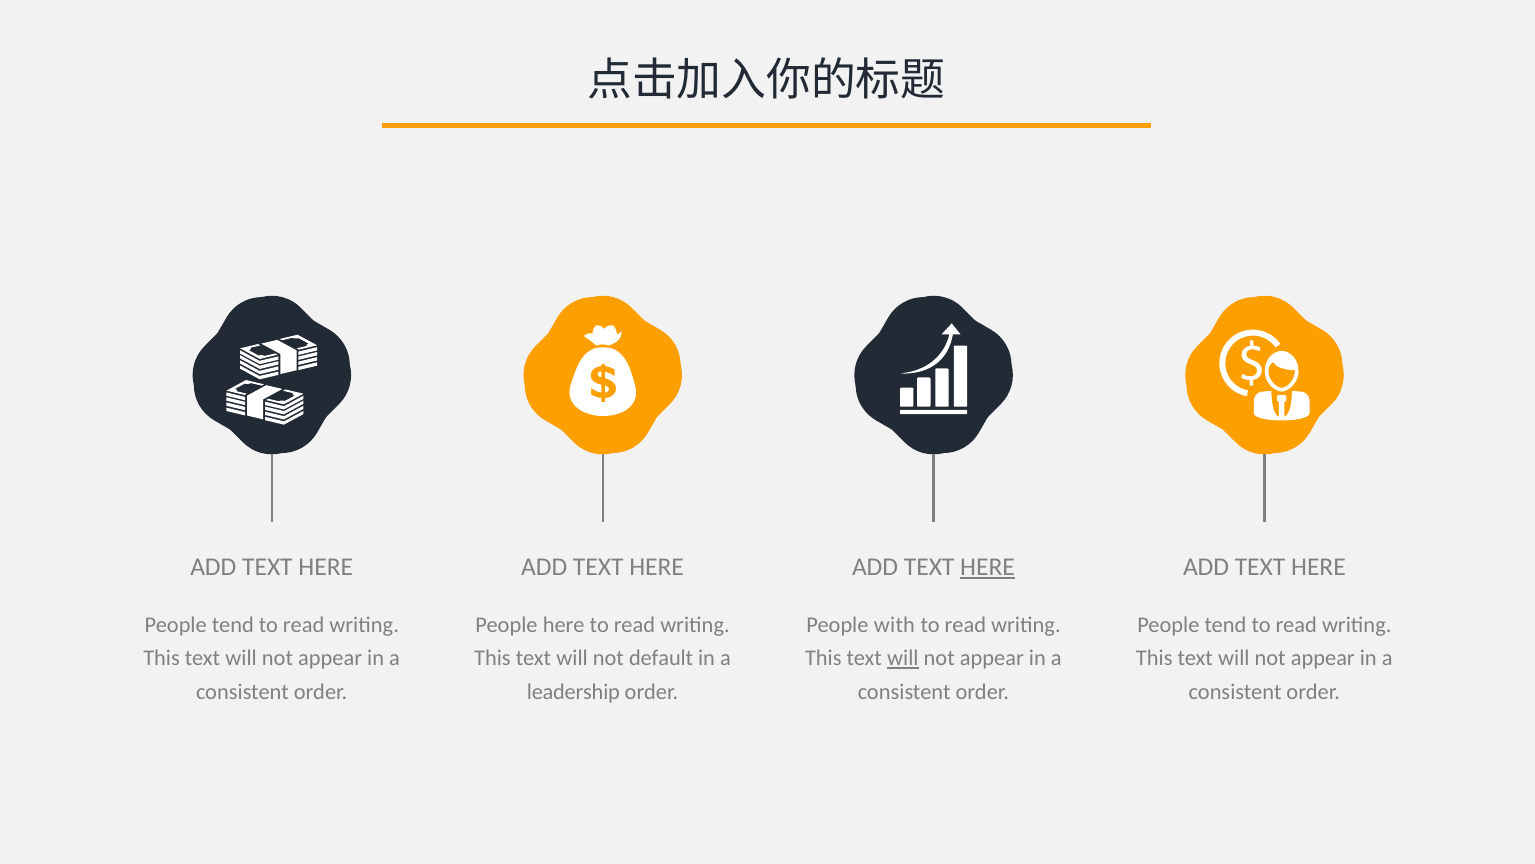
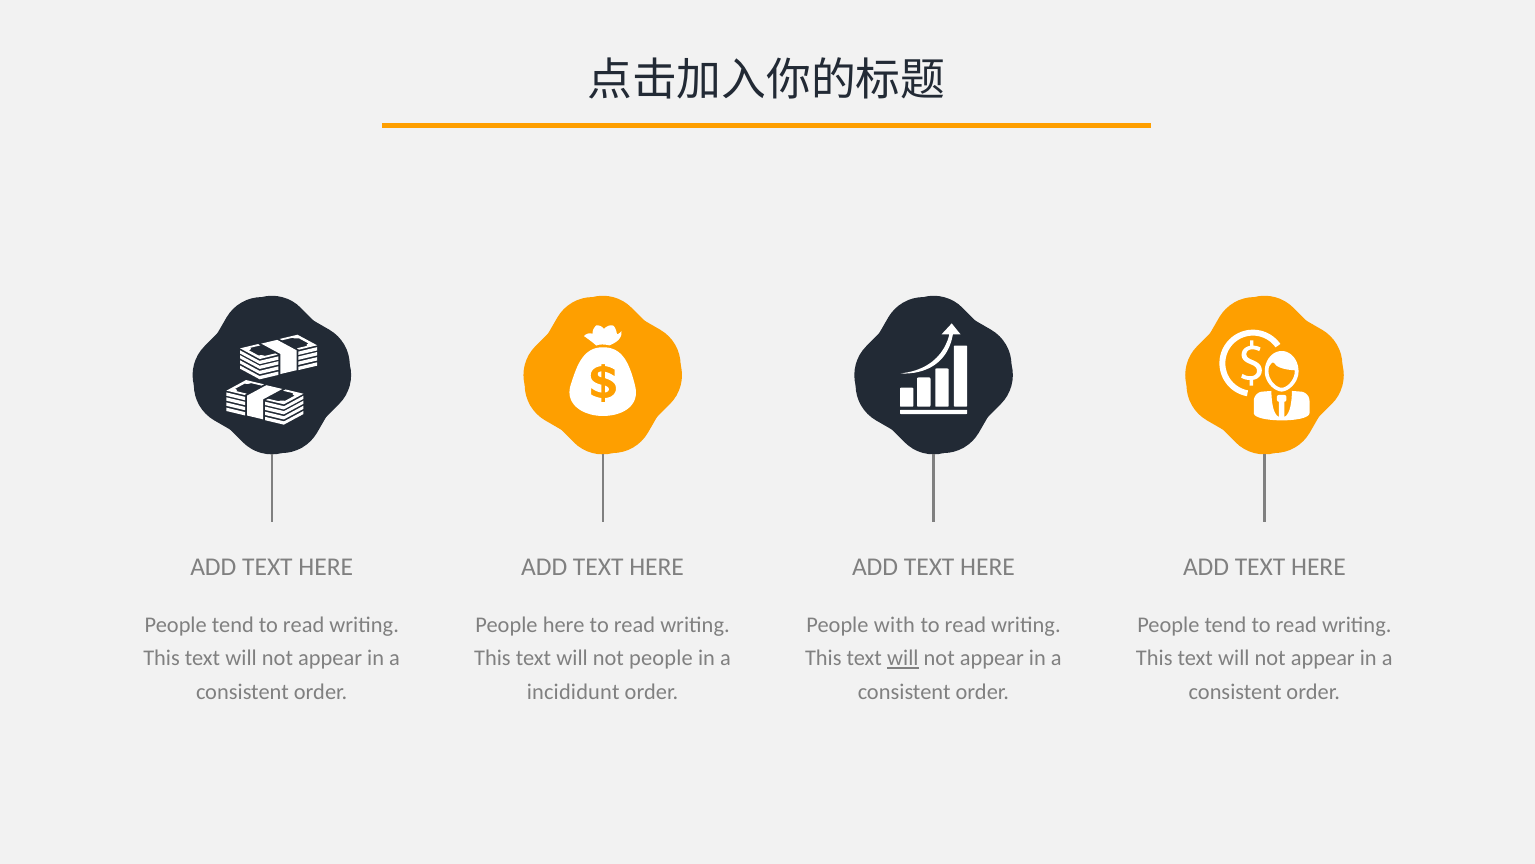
HERE underline: present -> none (988, 567)
not default: default -> people (661, 658)
leadership: leadership -> incididunt (573, 692)
